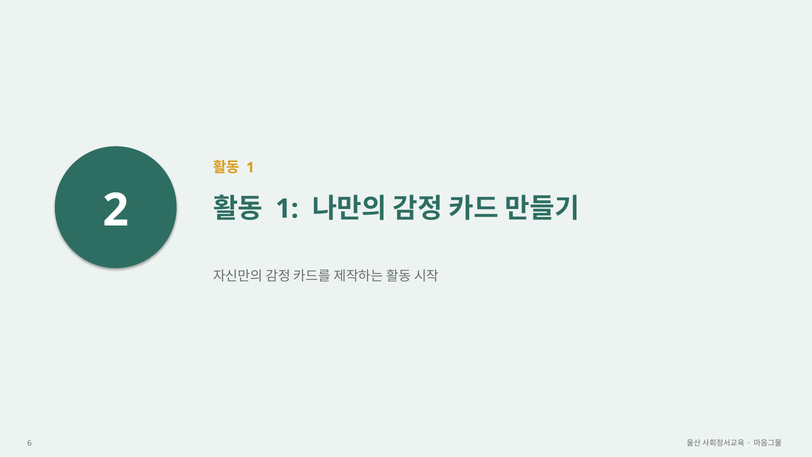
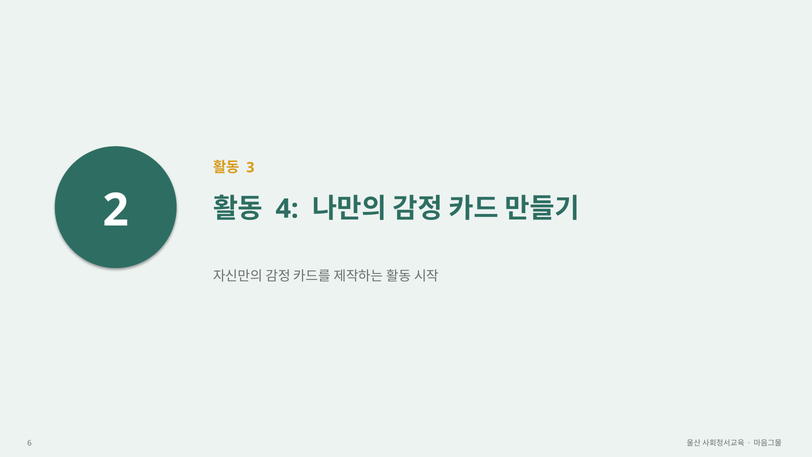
1: 1 -> 3 (250, 167)
1: 1 -> 4 (287, 209)
